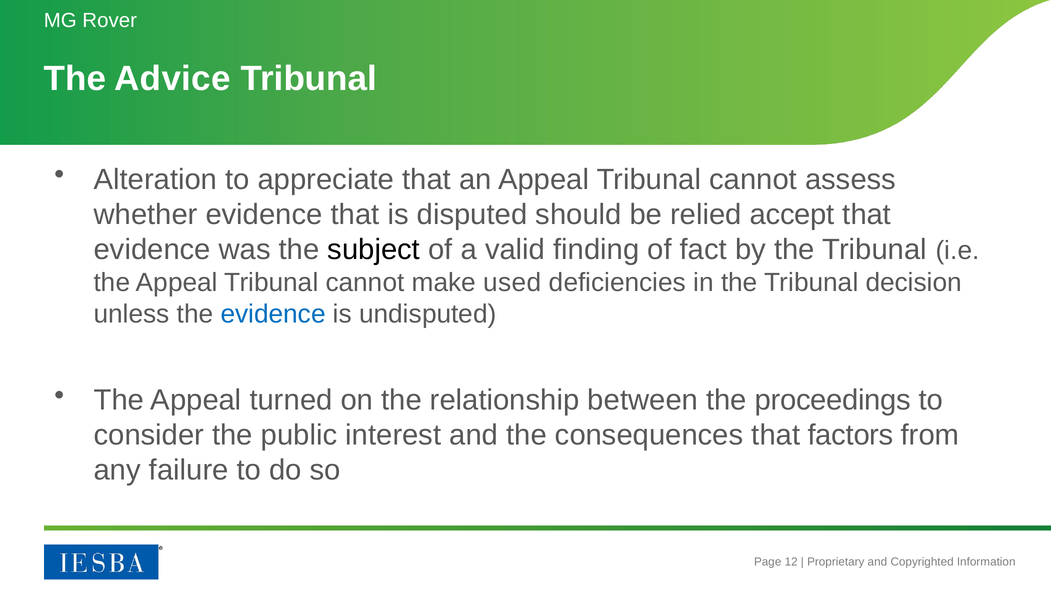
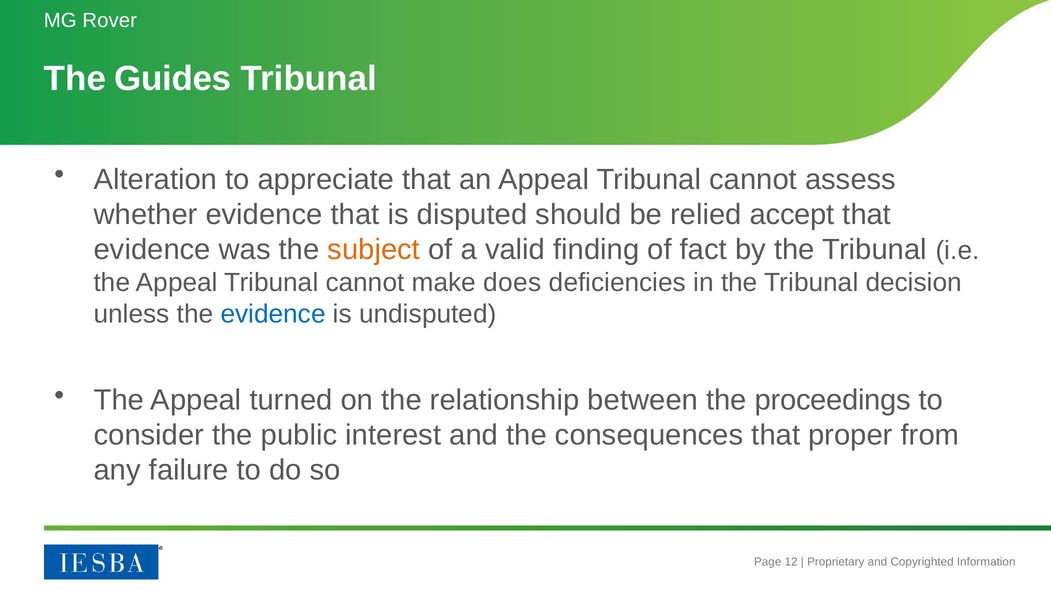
Advice: Advice -> Guides (173, 79)
subject colour: black -> orange (374, 250)
used: used -> does (512, 283)
factors: factors -> proper (850, 435)
